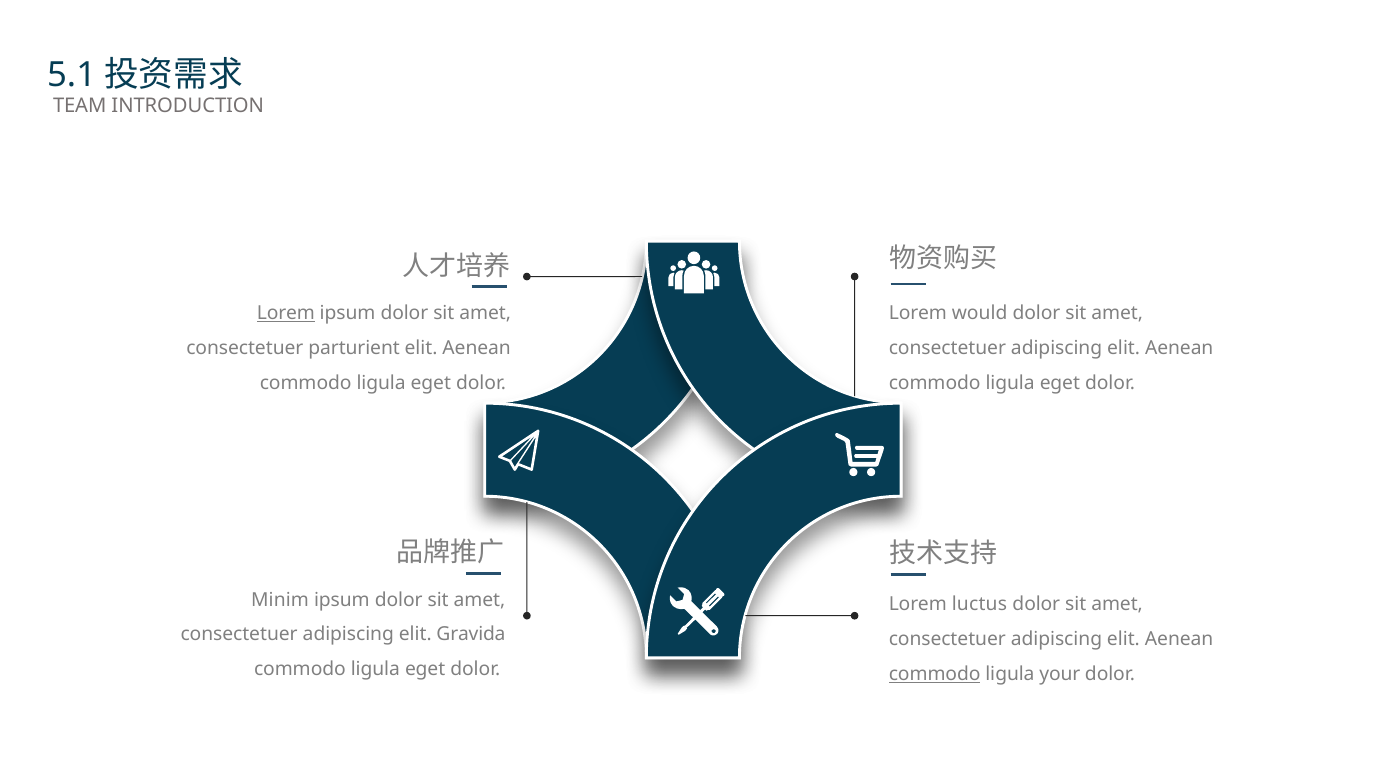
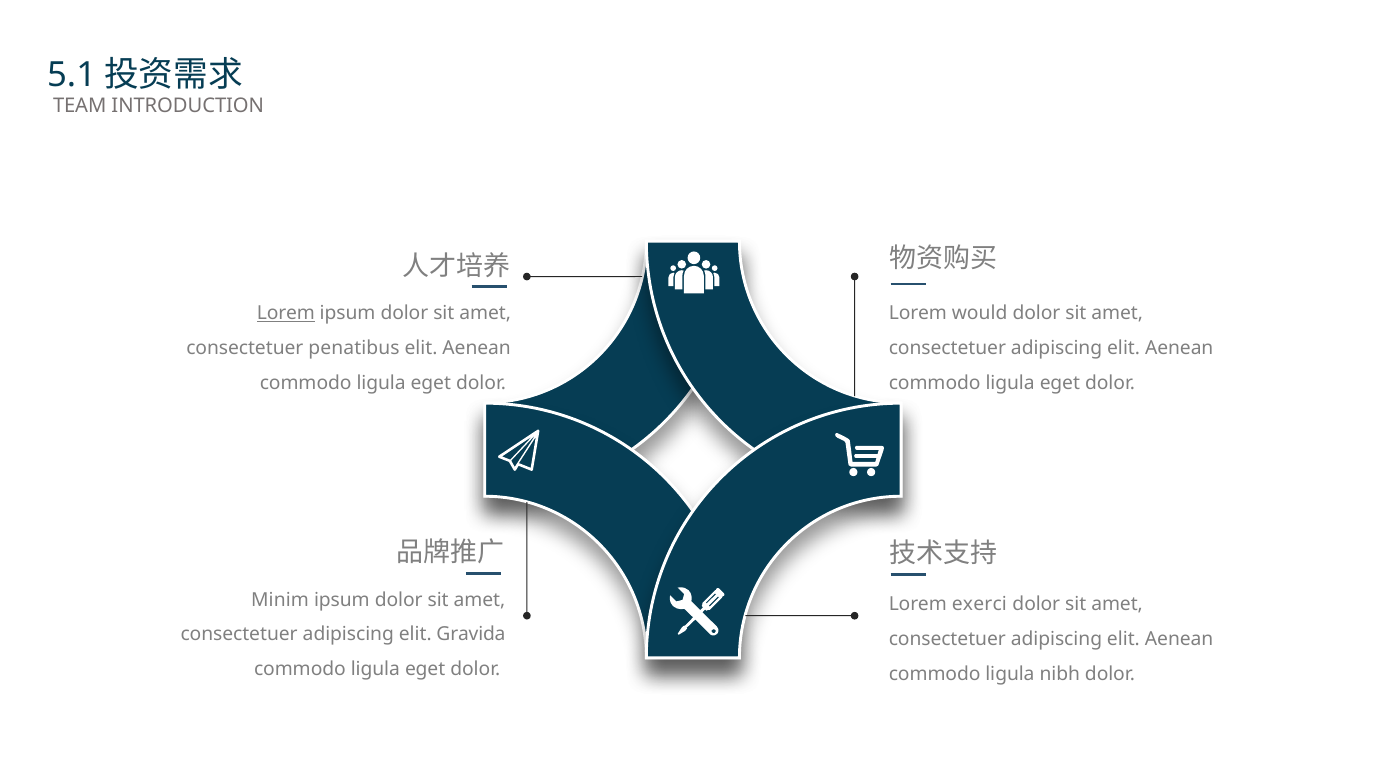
parturient: parturient -> penatibus (354, 348)
luctus: luctus -> exerci (979, 605)
commodo underline: present -> none (935, 674)
your: your -> nibh (1060, 674)
